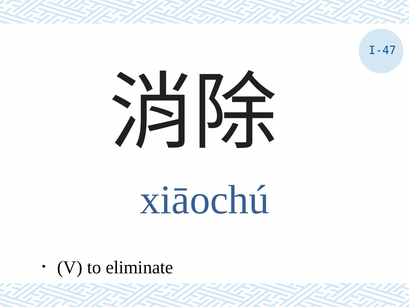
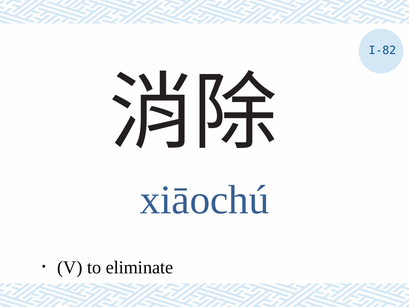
I-47: I-47 -> I-82 (382, 51)
